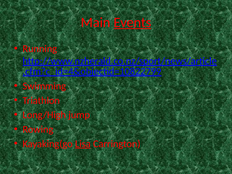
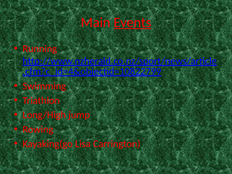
Lisa underline: present -> none (83, 144)
